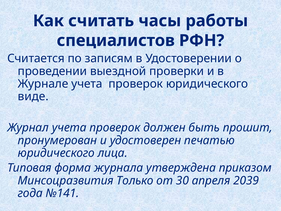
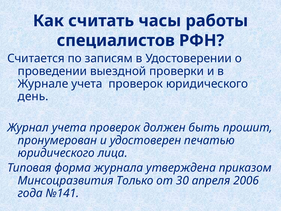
виде: виде -> день (33, 96)
2039: 2039 -> 2006 (246, 180)
